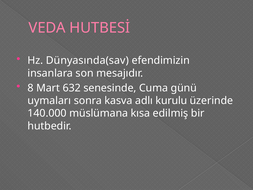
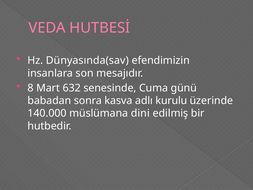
uymaları: uymaları -> babadan (49, 100)
kısa: kısa -> dini (140, 113)
